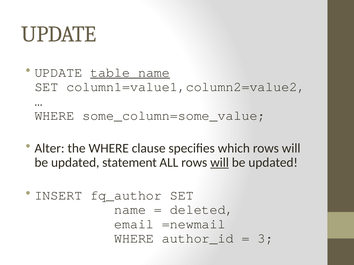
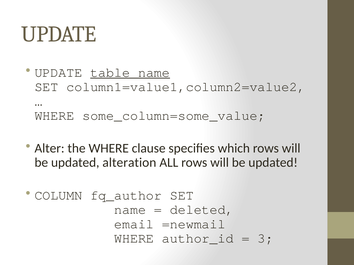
statement: statement -> alteration (129, 163)
will underline: present -> none (220, 163)
INSERT: INSERT -> COLUMN (58, 196)
